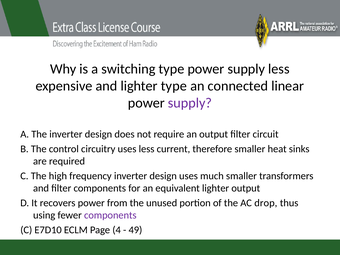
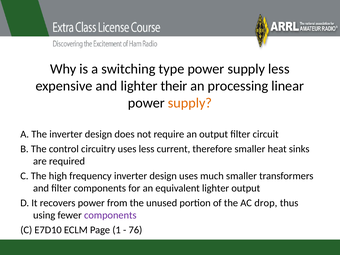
lighter type: type -> their (174, 86)
connected: connected -> processing (238, 86)
supply colour: purple -> orange (190, 103)
4: 4 -> 1 (117, 230)
49: 49 -> 76 (135, 230)
